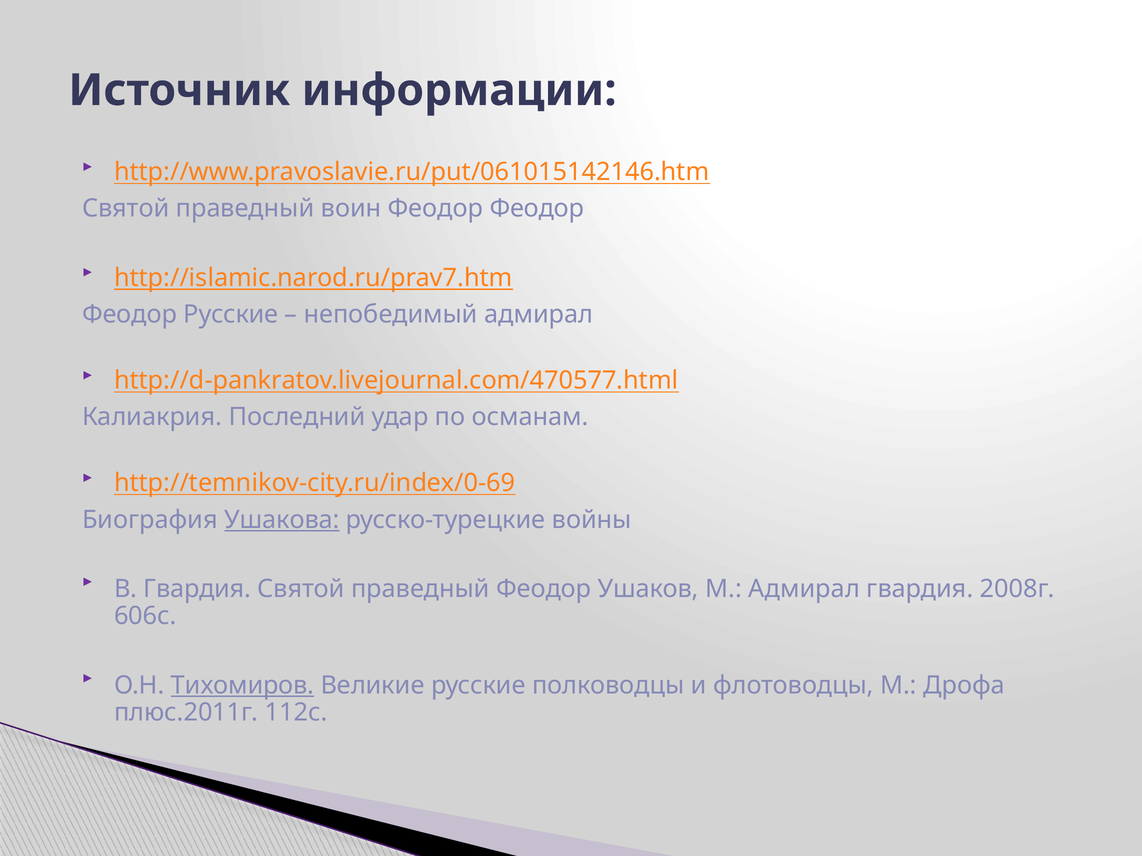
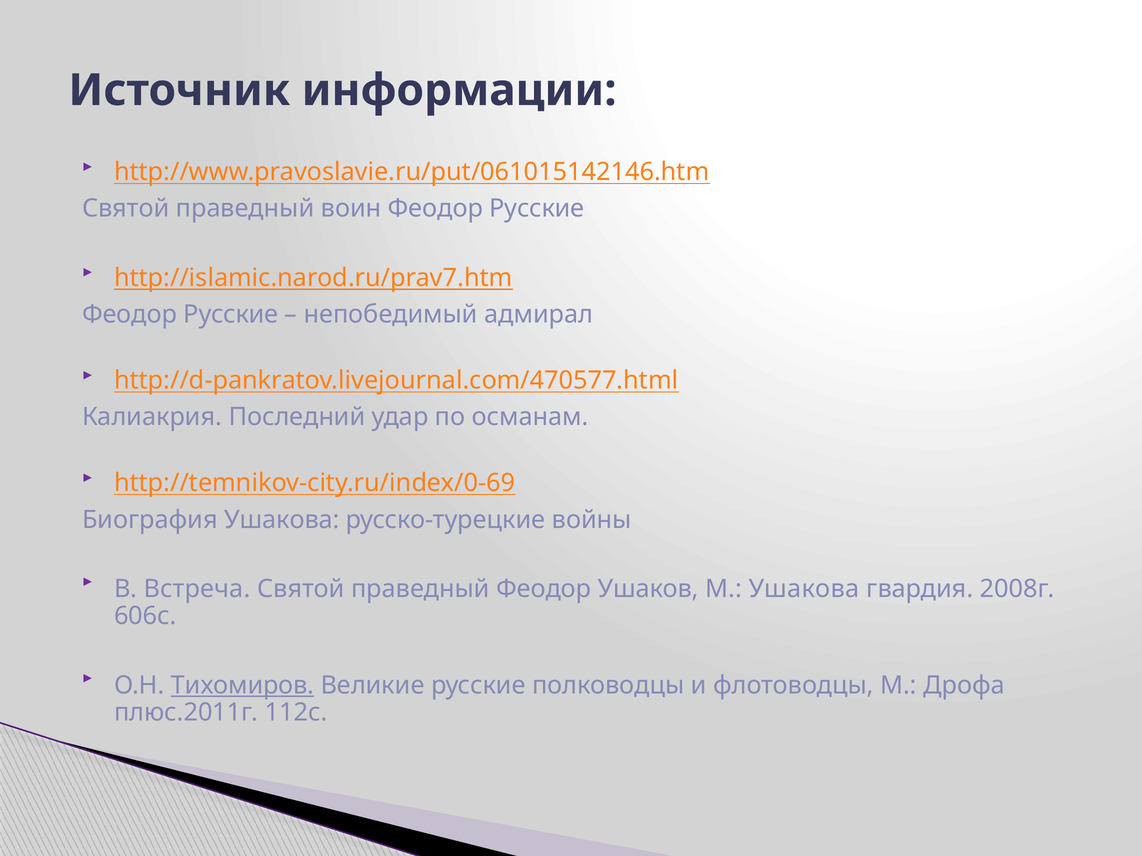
воин Феодор Феодор: Феодор -> Русские (537, 209)
Ушакова underline: present -> none (282, 520)
В Гвардия: Гвардия -> Встреча (197, 589)
М Адмирал: Адмирал -> Ушакова (804, 589)
